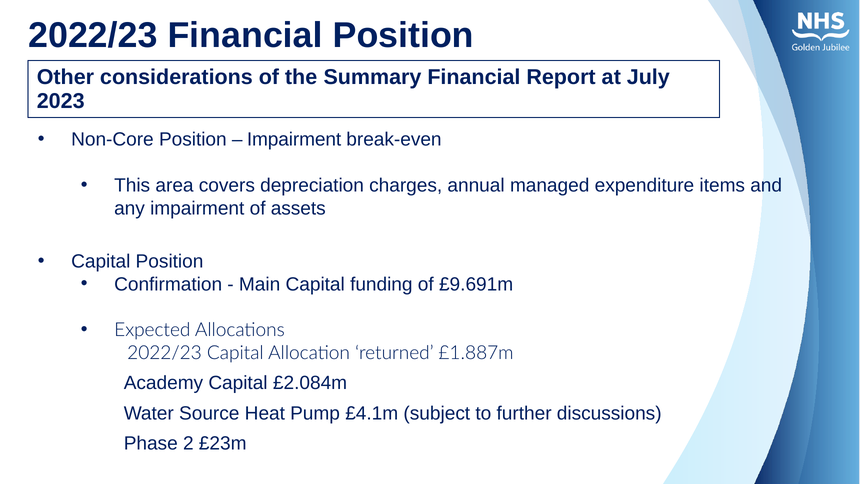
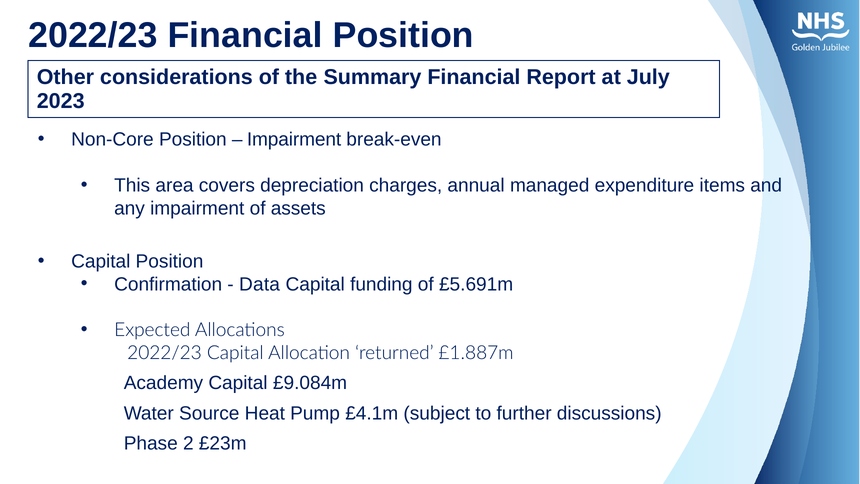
Main: Main -> Data (260, 284)
£9.691m: £9.691m -> £5.691m (476, 284)
£2.084m: £2.084m -> £9.084m (310, 383)
